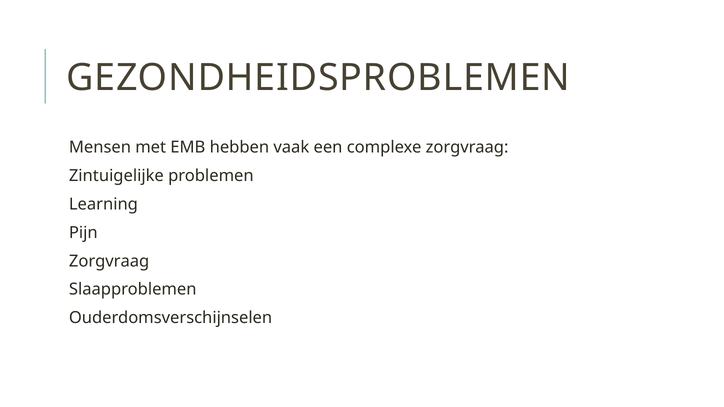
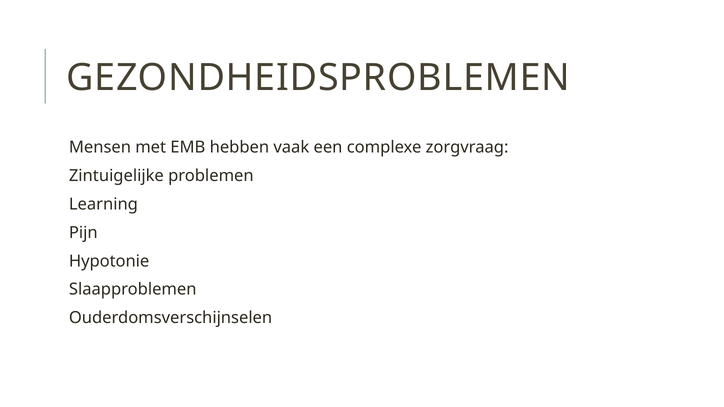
Zorgvraag: Zorgvraag -> Hypotonie (109, 261)
